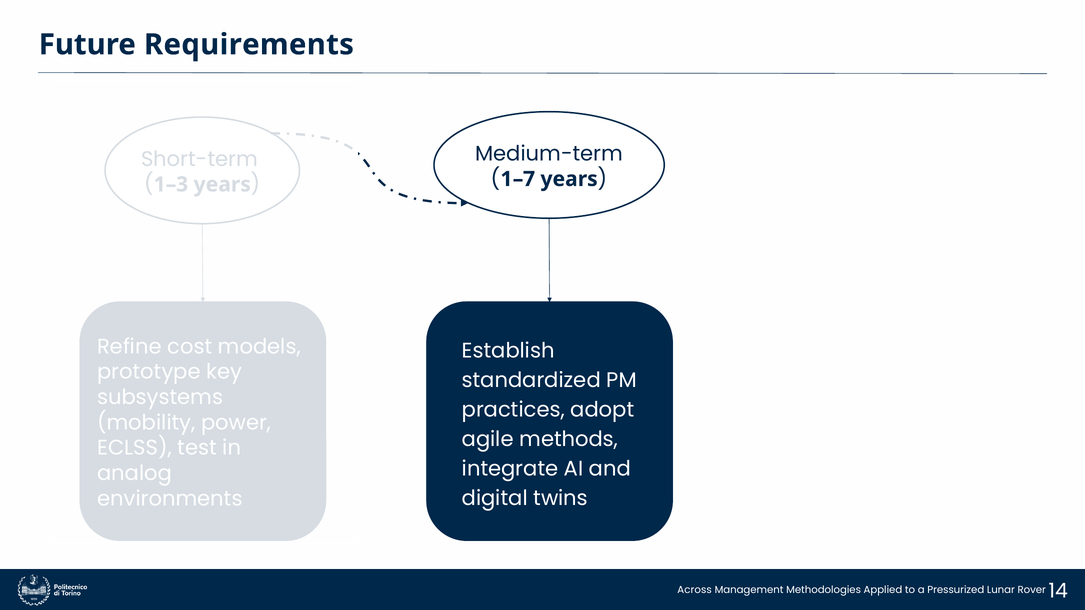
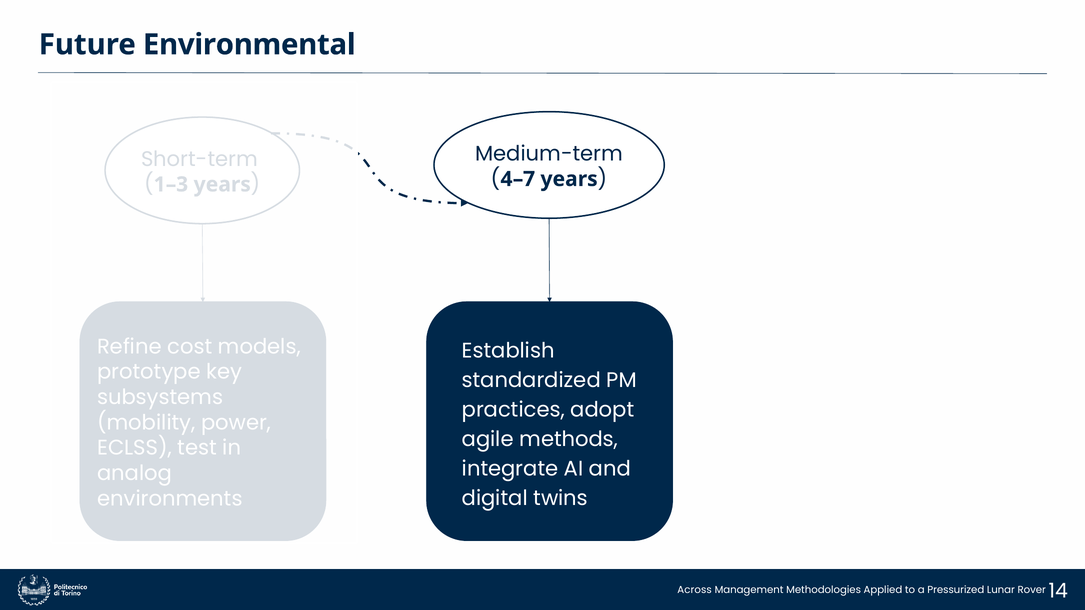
Requirements: Requirements -> Environmental (249, 45)
1–7: 1–7 -> 4–7 (518, 179)
